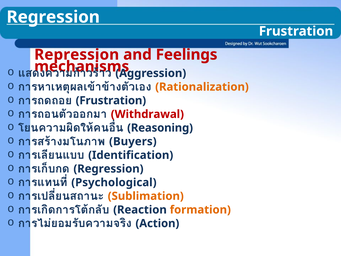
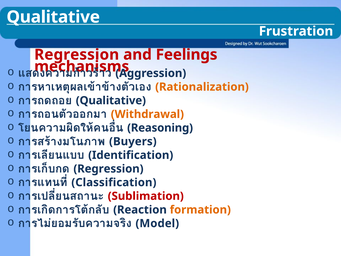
Regression: Regression -> Qualitative (53, 17)
Repression: Repression -> Regression (77, 55)
Frustration: Frustration -> Qualitative (111, 100)
Withdrawal colour: red -> orange (147, 114)
Psychological: Psychological -> Classification (114, 182)
Sublimation colour: orange -> red (146, 196)
Action: Action -> Model (157, 223)
